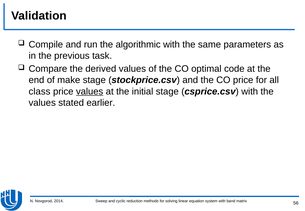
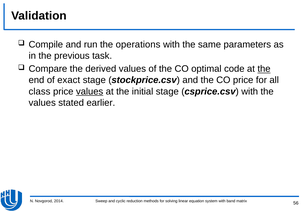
algorithmic: algorithmic -> operations (138, 45)
the underline: none -> present (264, 69)
make: make -> exact (69, 80)
